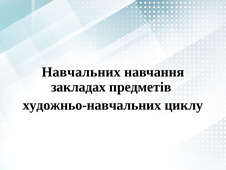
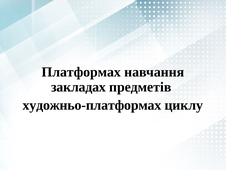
Навчальних: Навчальних -> Платформах (81, 72)
художньо-навчальних: художньо-навчальних -> художньо-платформах (92, 105)
